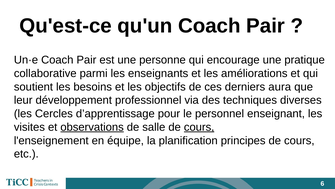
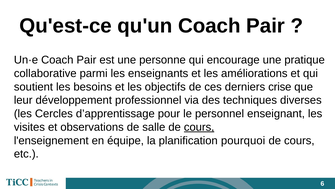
aura: aura -> crise (280, 87)
observations underline: present -> none (92, 127)
principes: principes -> pourquoi (243, 140)
